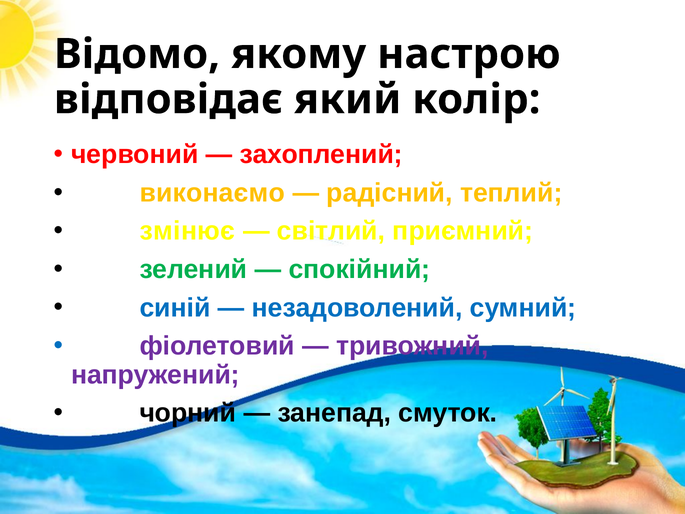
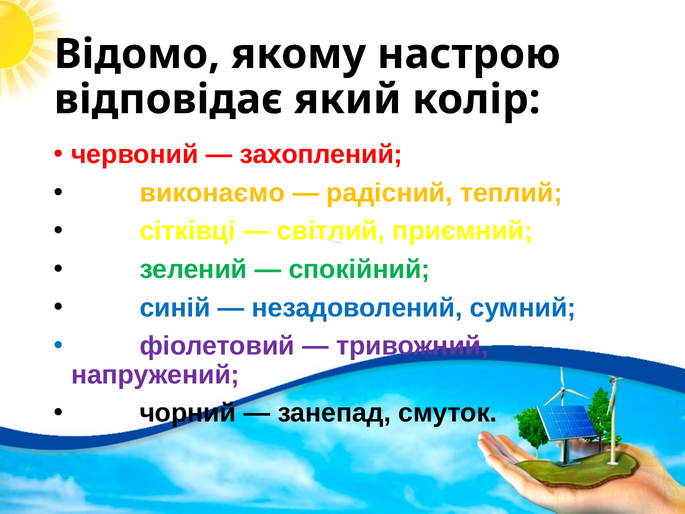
змінює: змінює -> сітківці (188, 231)
